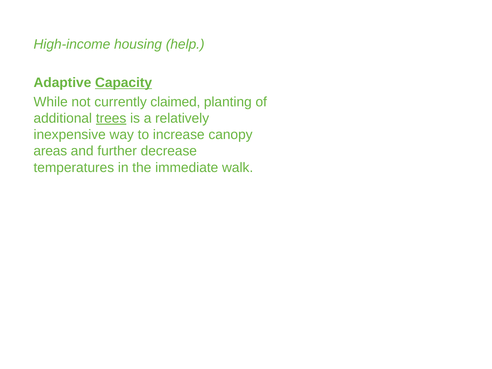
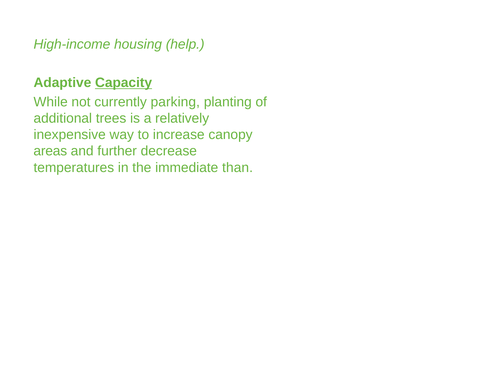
claimed: claimed -> parking (175, 102)
trees underline: present -> none (111, 118)
walk: walk -> than (238, 168)
